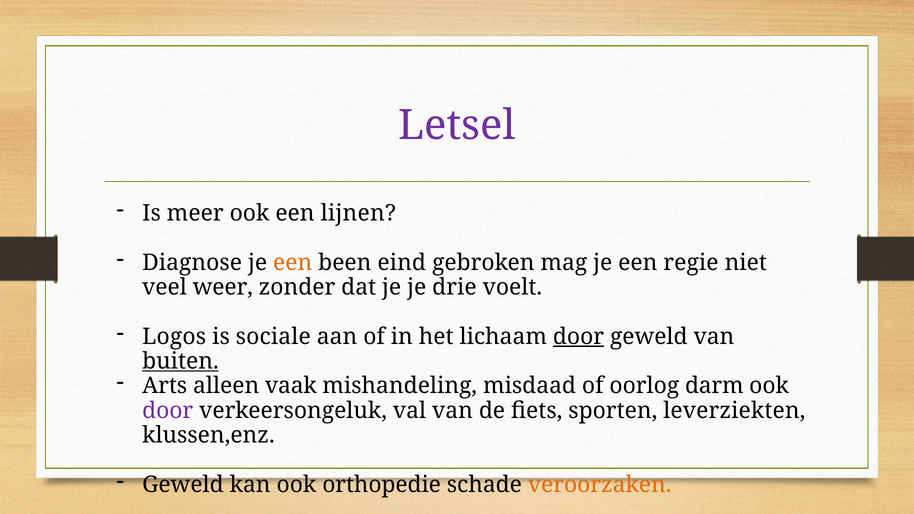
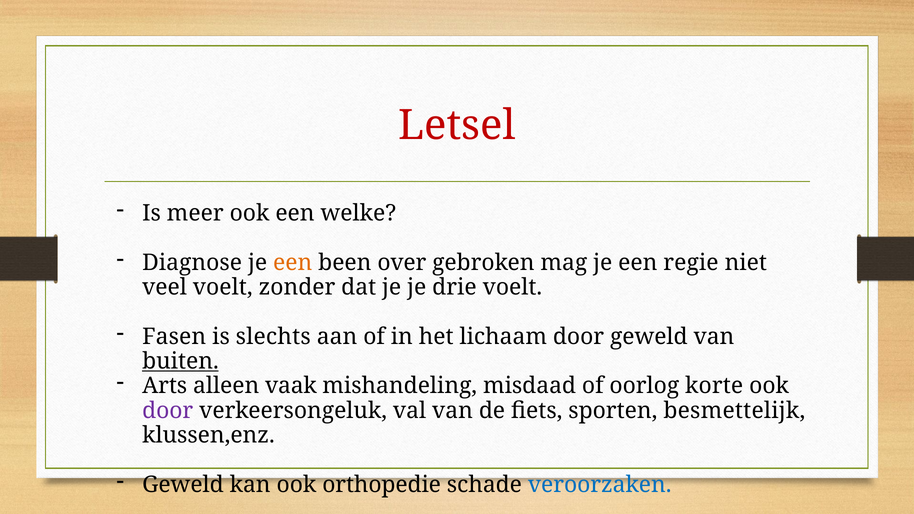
Letsel colour: purple -> red (457, 125)
lijnen: lijnen -> welke (358, 213)
eind: eind -> over (402, 263)
veel weer: weer -> voelt (223, 287)
Logos: Logos -> Fasen (174, 337)
sociale: sociale -> slechts (273, 337)
door underline: present -> none (579, 337)
darm: darm -> korte (714, 386)
leverziekten: leverziekten -> besmettelijk (734, 411)
veroorzaken colour: orange -> blue (600, 485)
